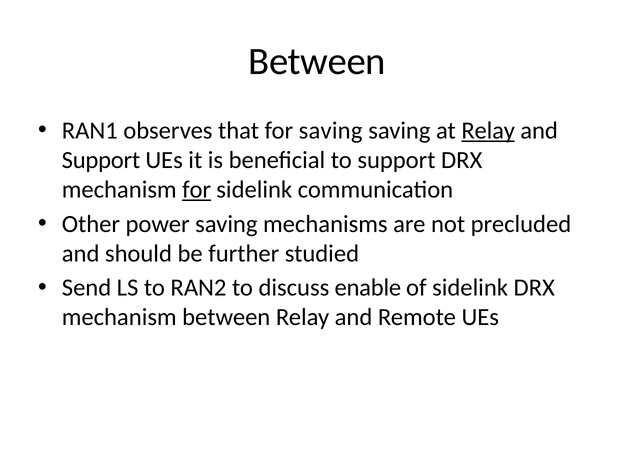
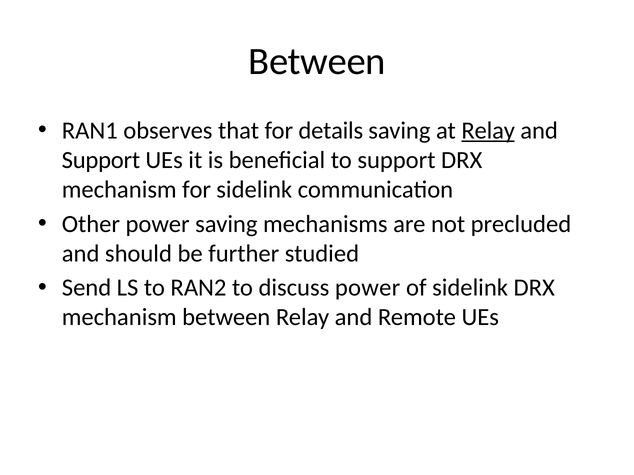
for saving: saving -> details (331, 131)
for underline: present -> none (197, 190)
discuss enable: enable -> power (368, 288)
